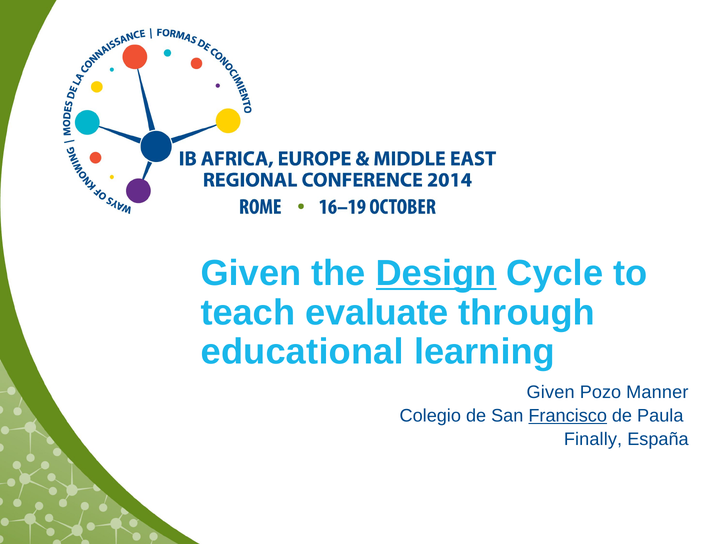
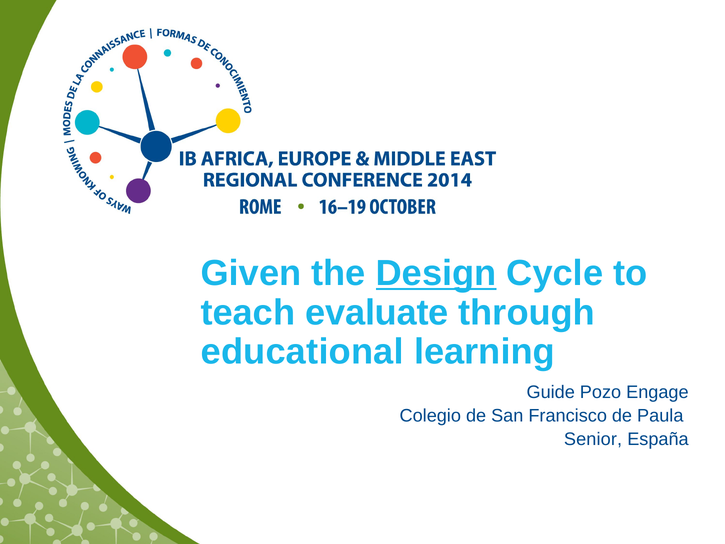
Given: Given -> Guide (551, 392)
Manner: Manner -> Engage (657, 392)
Francisco underline: present -> none (568, 416)
Finally: Finally -> Senior (593, 439)
